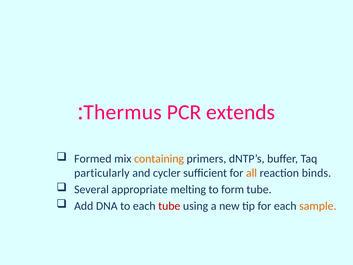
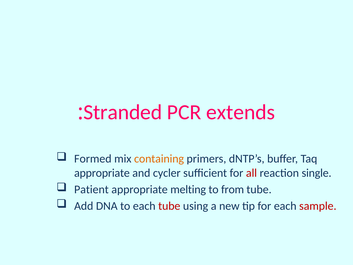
Thermus: Thermus -> Stranded (123, 112)
particularly: particularly -> appropriate (102, 173)
all colour: orange -> red (252, 173)
binds: binds -> single (317, 173)
Several: Several -> Patient (91, 189)
form: form -> from (233, 189)
sample colour: orange -> red (318, 206)
